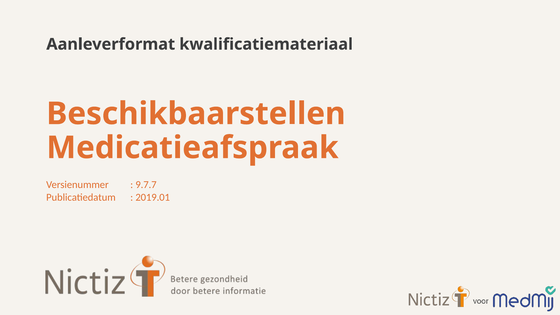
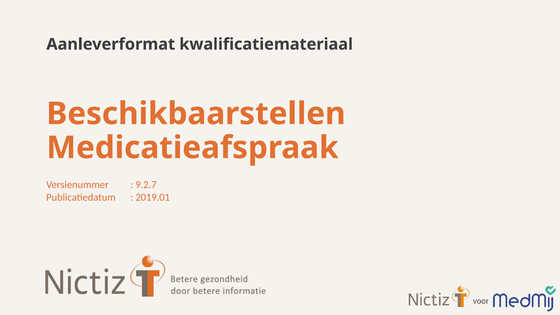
9.7.7: 9.7.7 -> 9.2.7 (146, 185)
